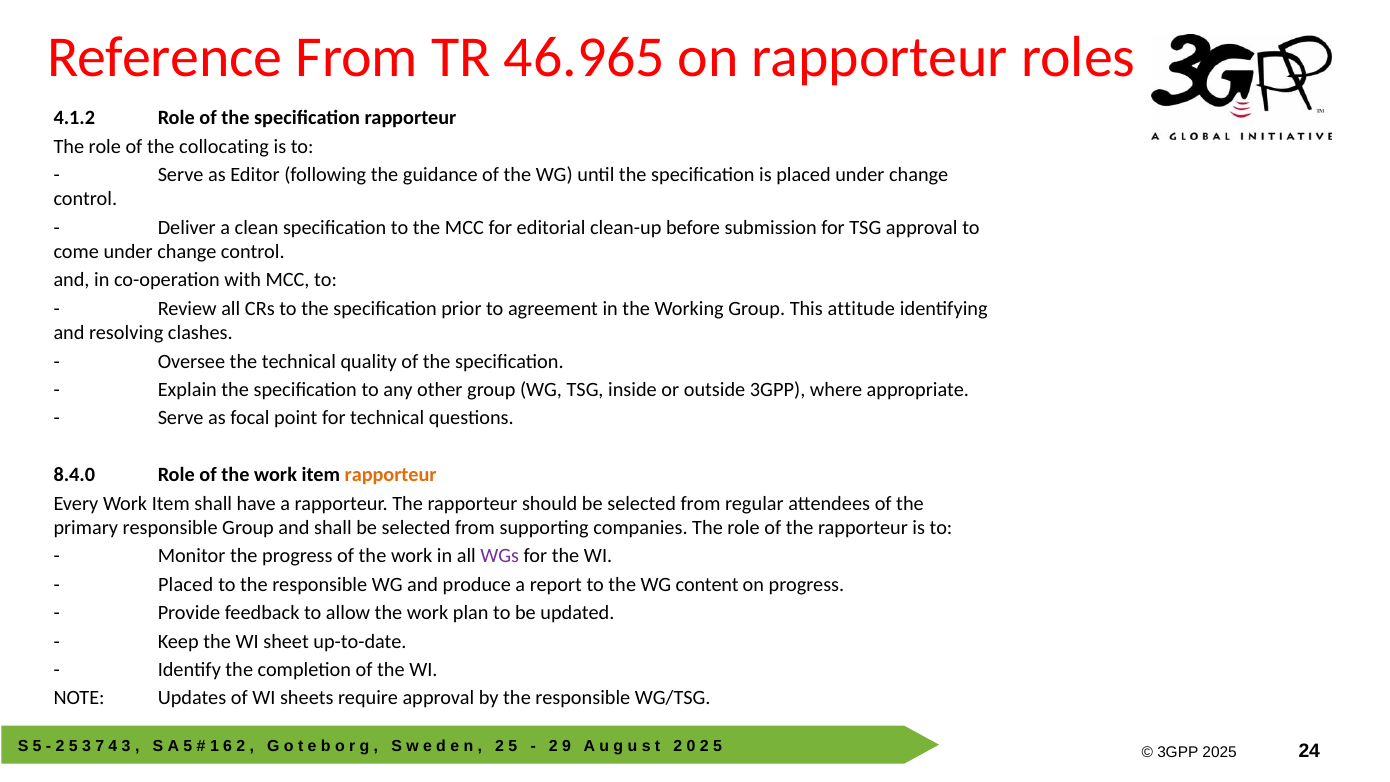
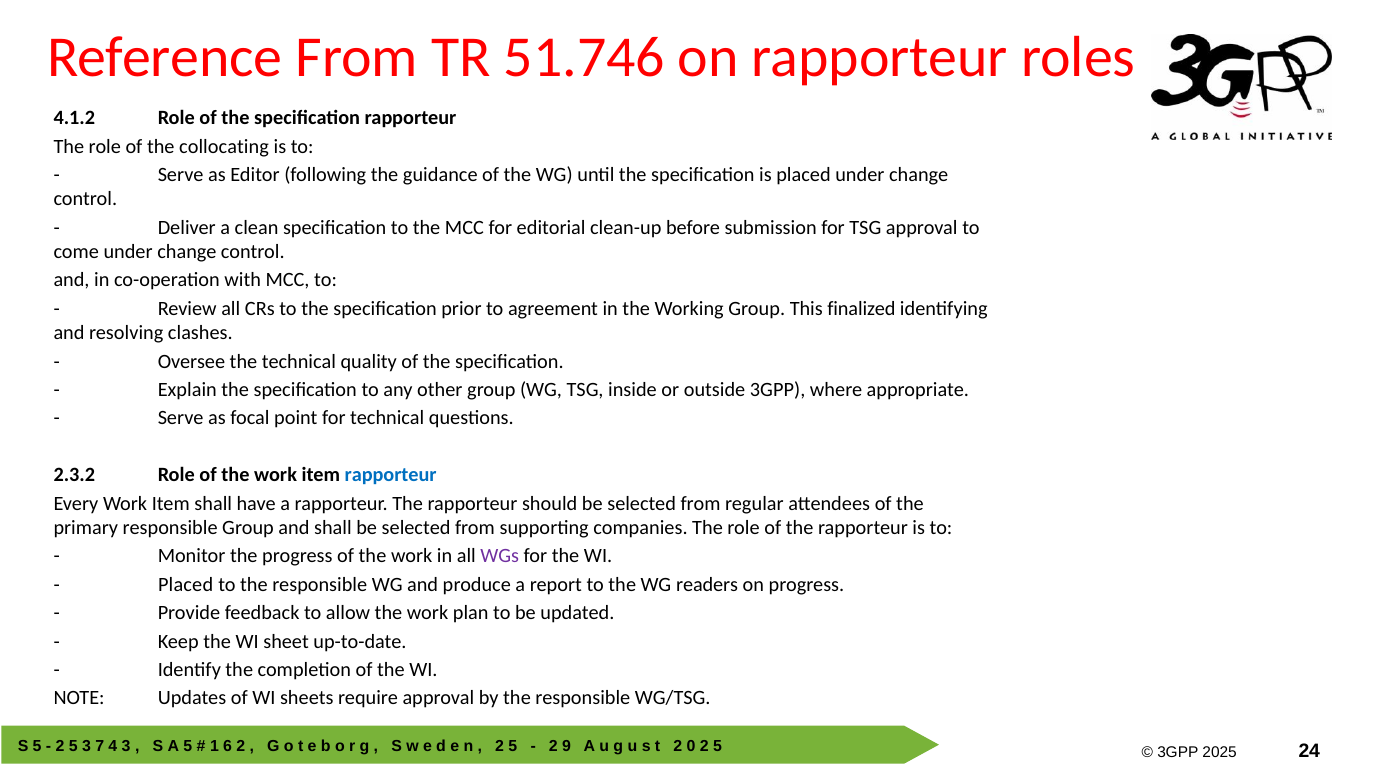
46.965: 46.965 -> 51.746 (584, 58)
attitude: attitude -> finalized (861, 309)
8.4.0: 8.4.0 -> 2.3.2 (74, 475)
rapporteur colour: orange -> blue (391, 475)
content: content -> readers (707, 584)
